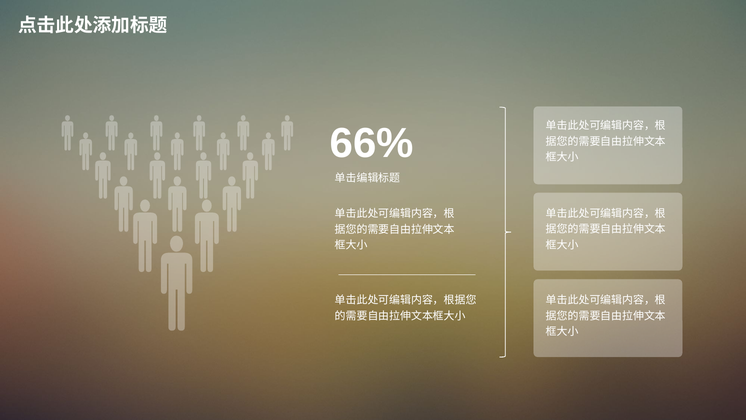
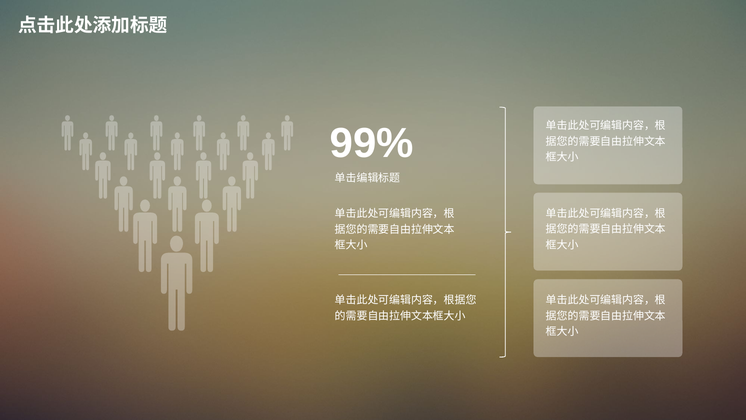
66%: 66% -> 99% (372, 143)
